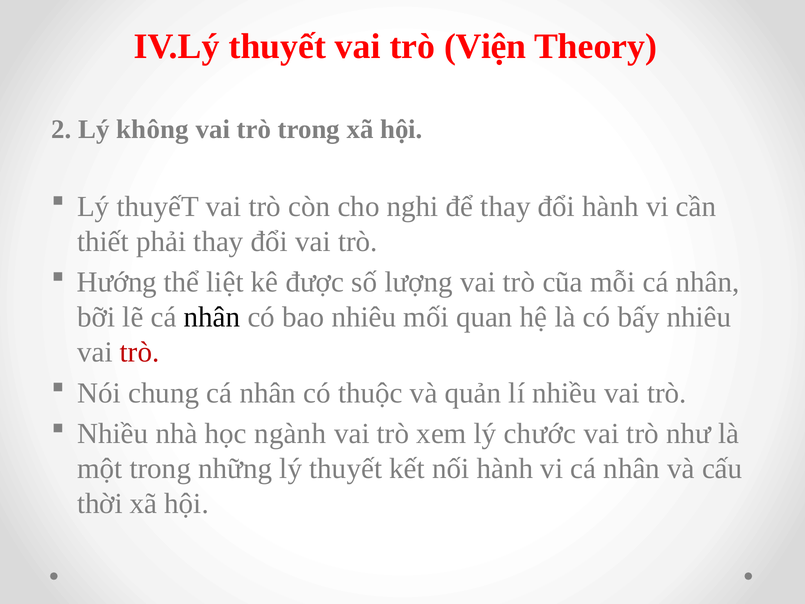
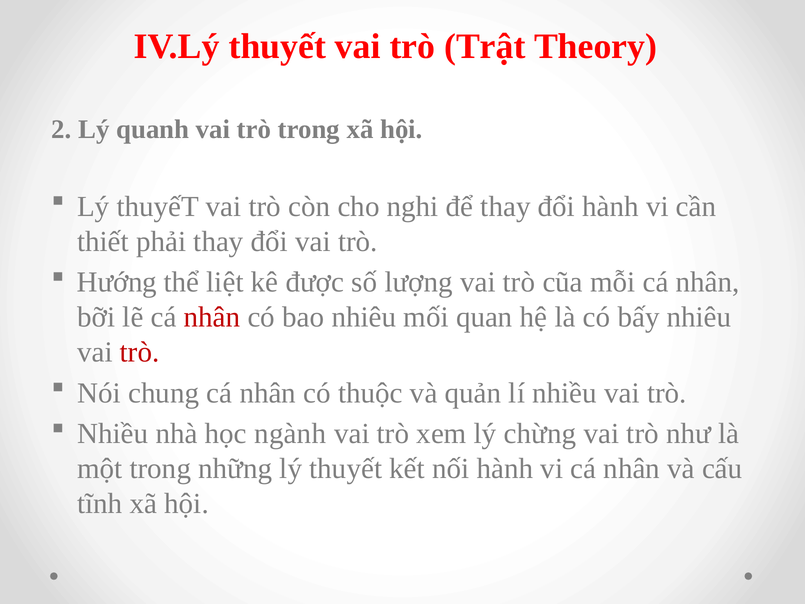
Viện: Viện -> Trật (485, 46)
không: không -> quanh (153, 129)
nhân colour: black -> red (212, 317)
chước: chước -> chừng (540, 434)
thời: thời -> tĩnh (100, 504)
